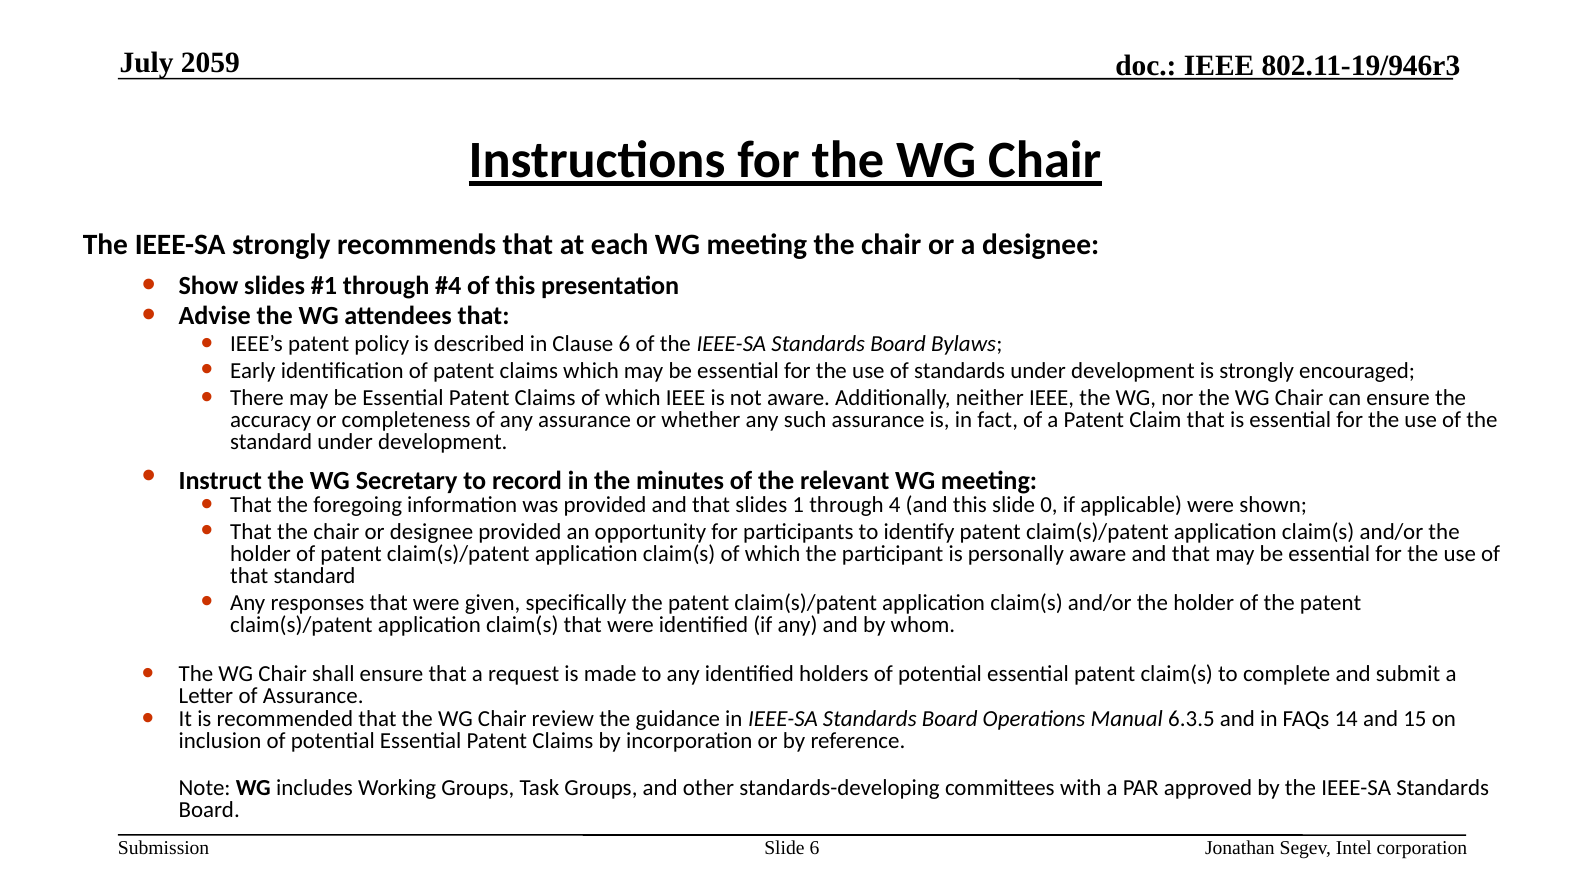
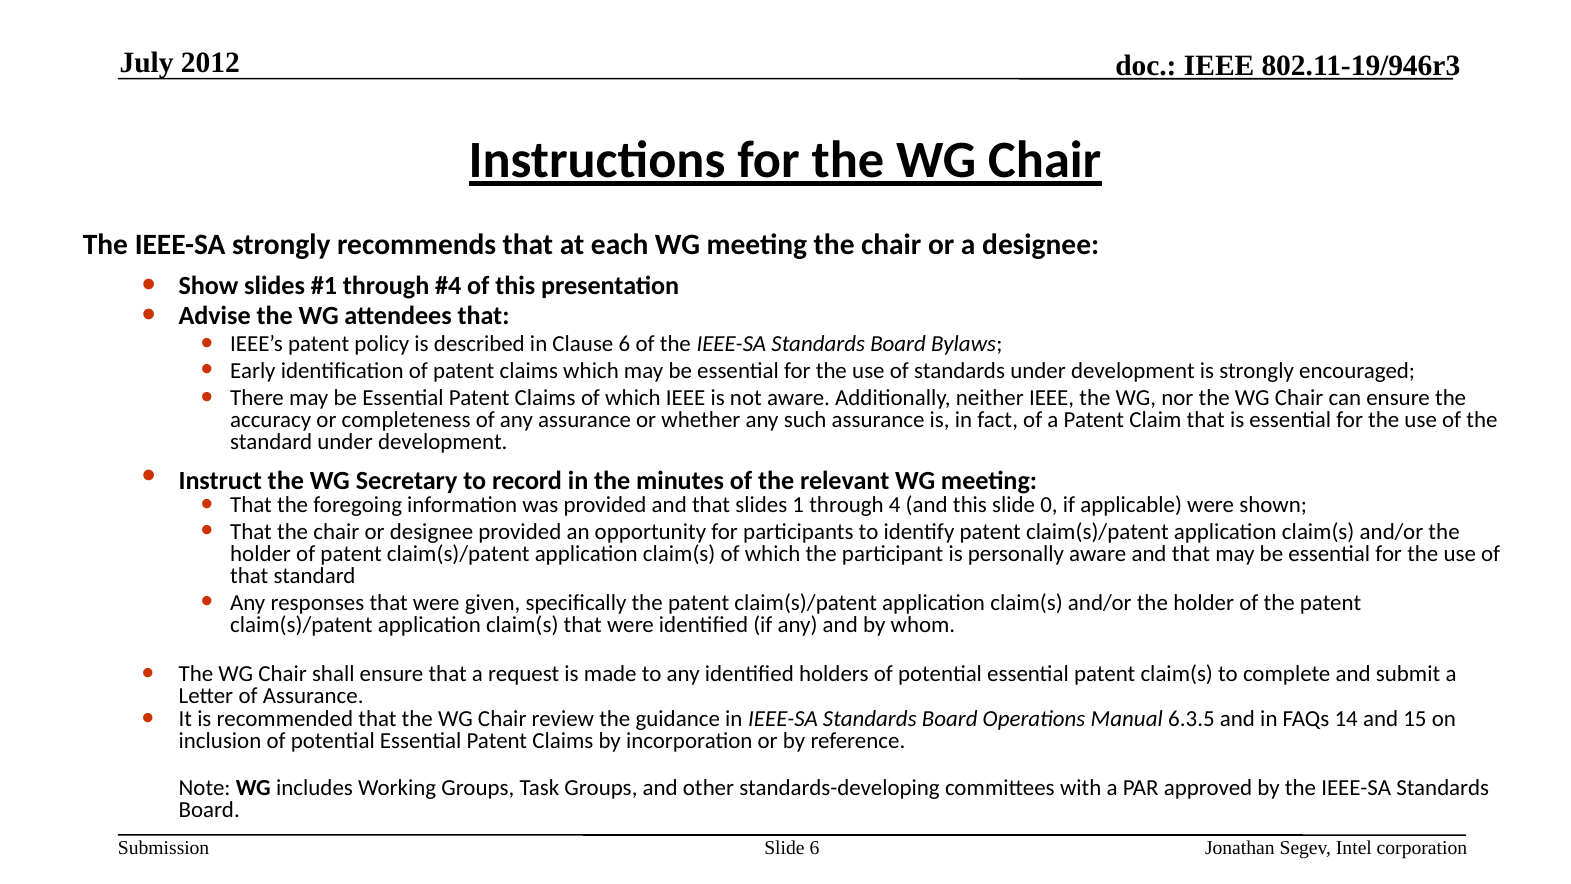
2059: 2059 -> 2012 (210, 62)
